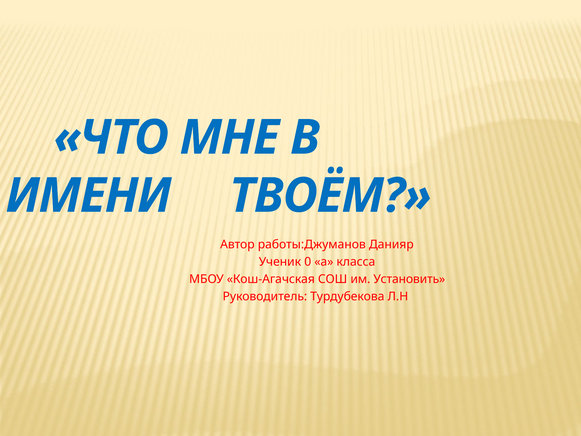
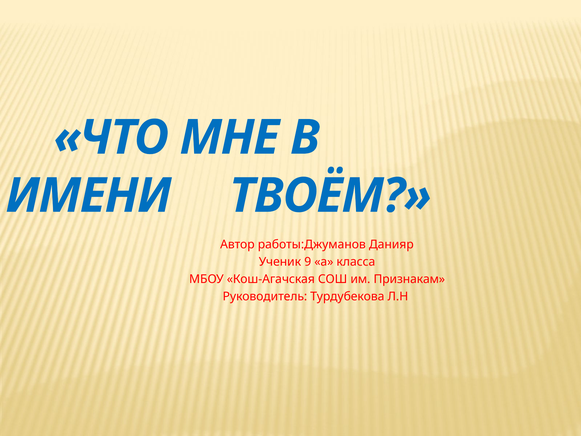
0: 0 -> 9 (308, 262)
Установить: Установить -> Признакам (409, 279)
